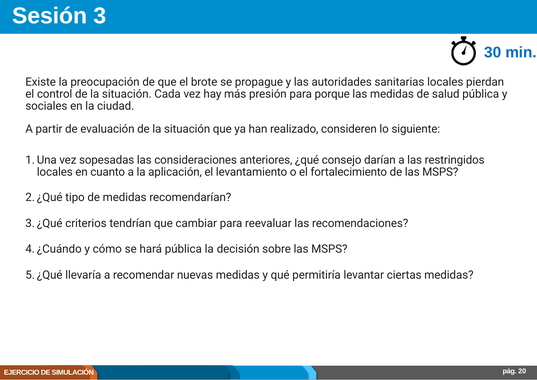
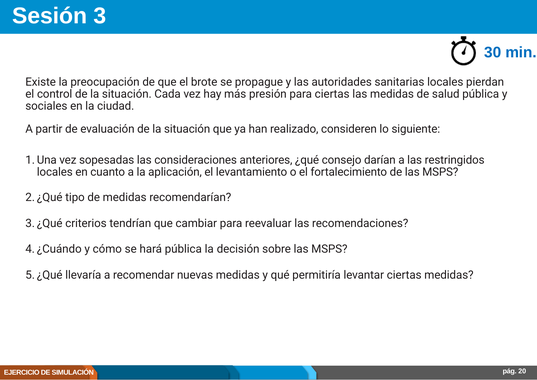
para porque: porque -> ciertas (332, 94)
